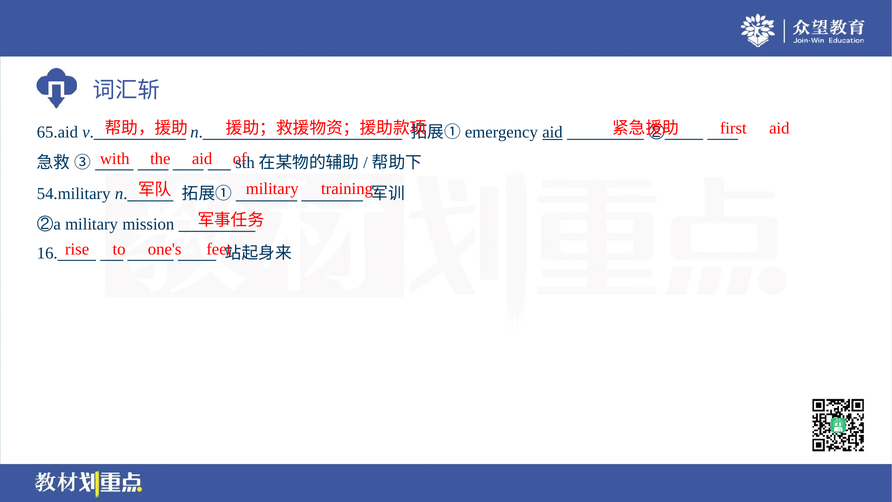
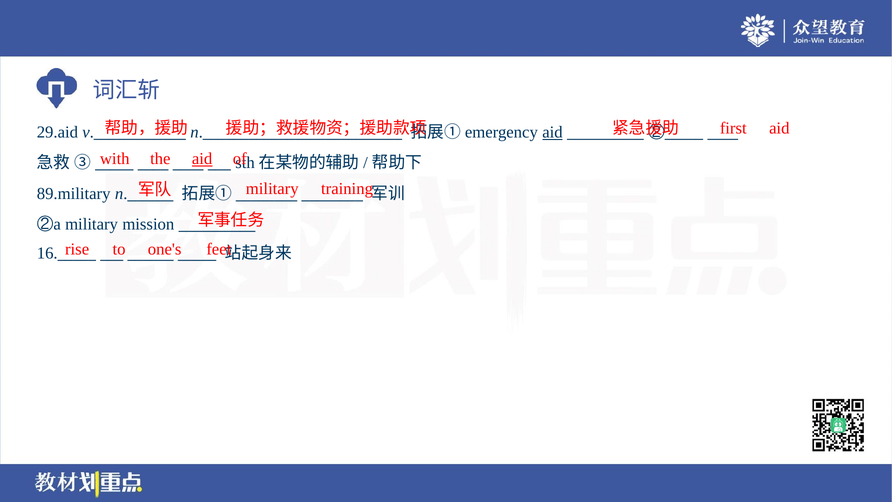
65.aid: 65.aid -> 29.aid (57, 132)
aid underline: none -> present (202, 159)
54.military: 54.military -> 89.military (74, 193)
